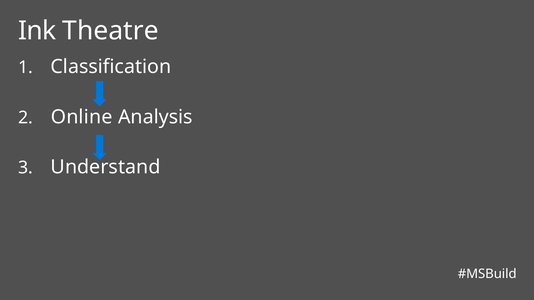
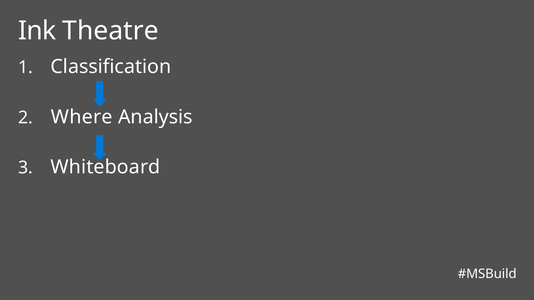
Online: Online -> Where (82, 117)
Understand: Understand -> Whiteboard (105, 167)
